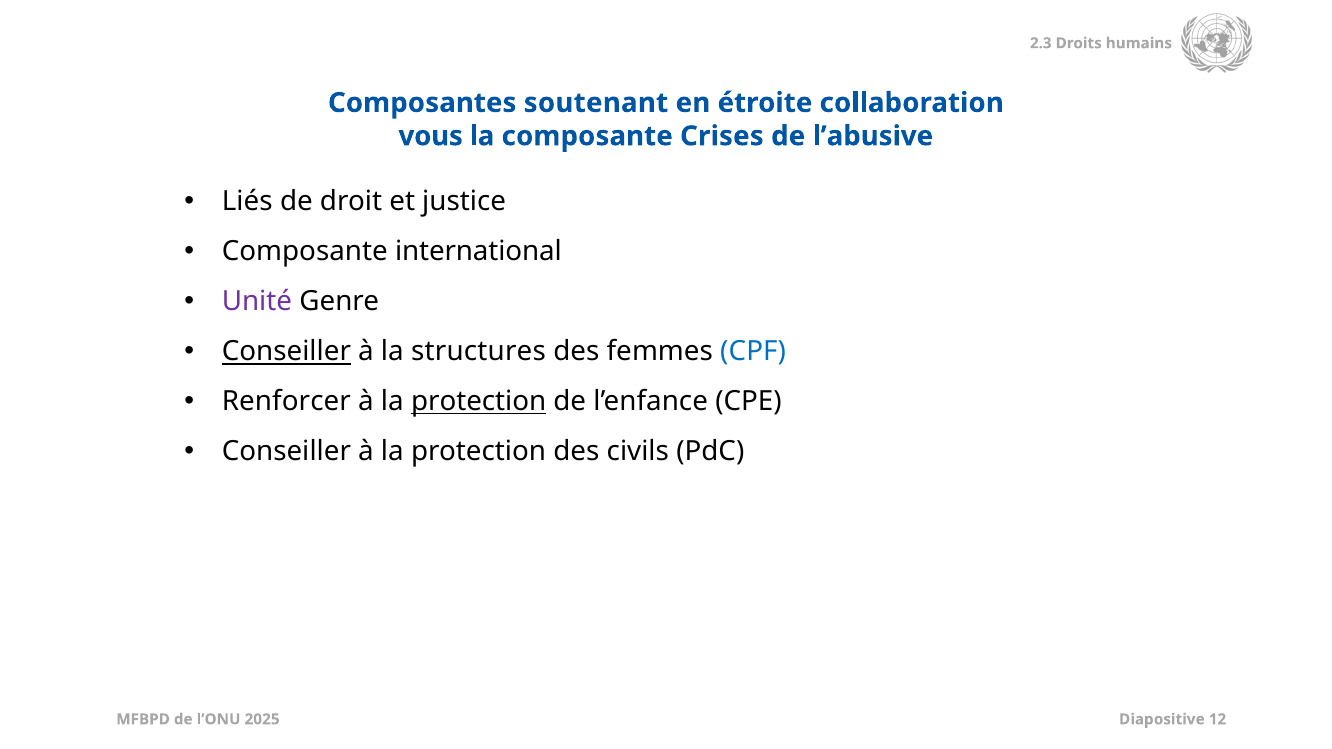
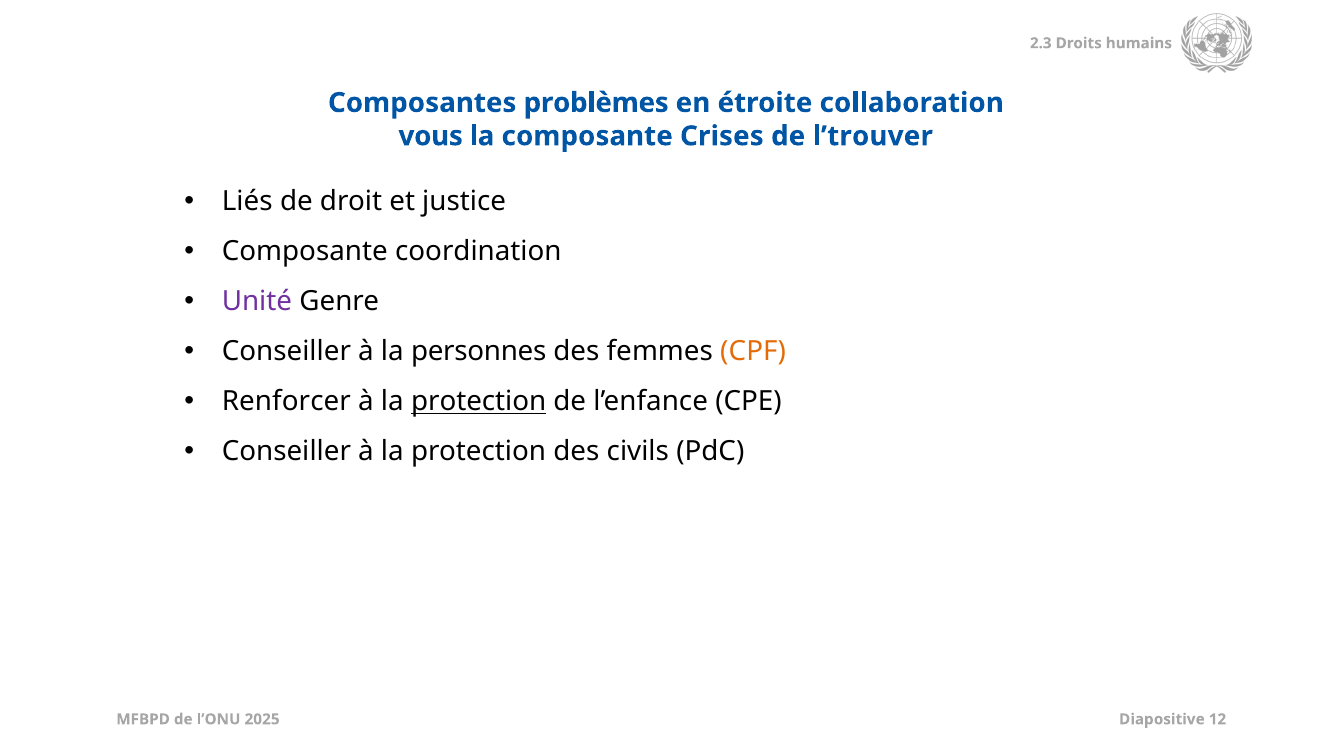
soutenant: soutenant -> problèmes (596, 103)
l’abusive: l’abusive -> l’trouver (873, 136)
international: international -> coordination (478, 252)
Conseiller underline: present -> none (286, 352)
structures: structures -> personnes (479, 352)
CPF colour: blue -> orange (753, 352)
